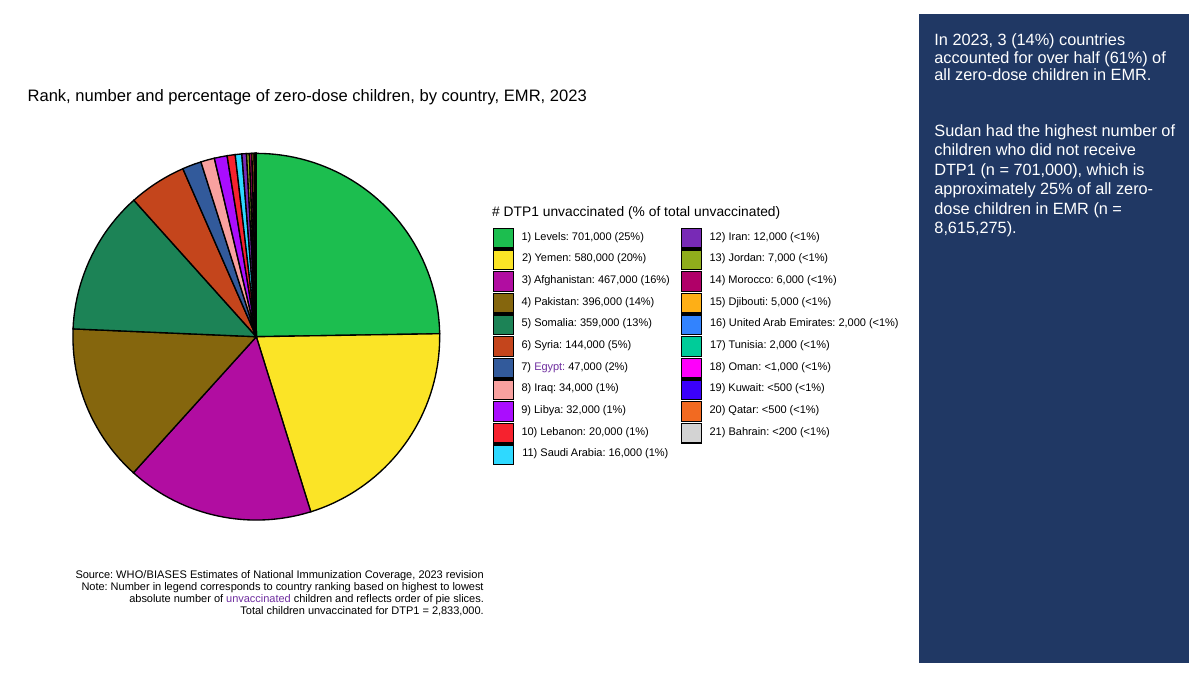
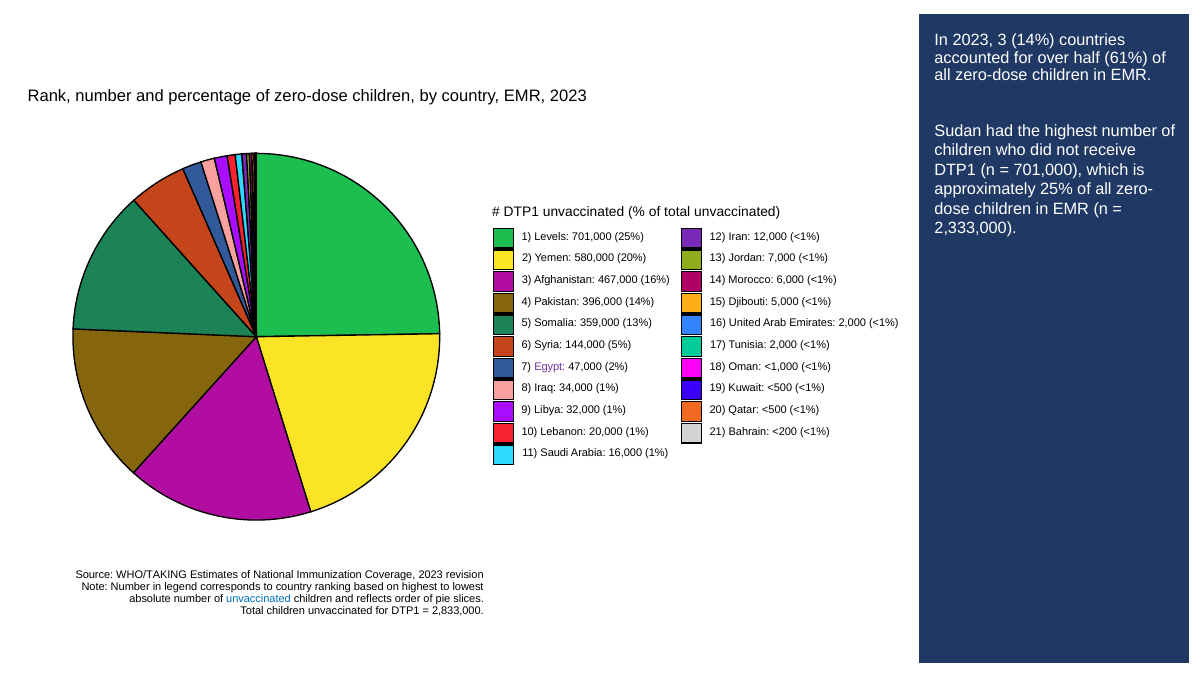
8,615,275: 8,615,275 -> 2,333,000 (976, 229)
WHO/BIASES: WHO/BIASES -> WHO/TAKING (152, 575)
unvaccinated colour: purple -> blue (258, 599)
